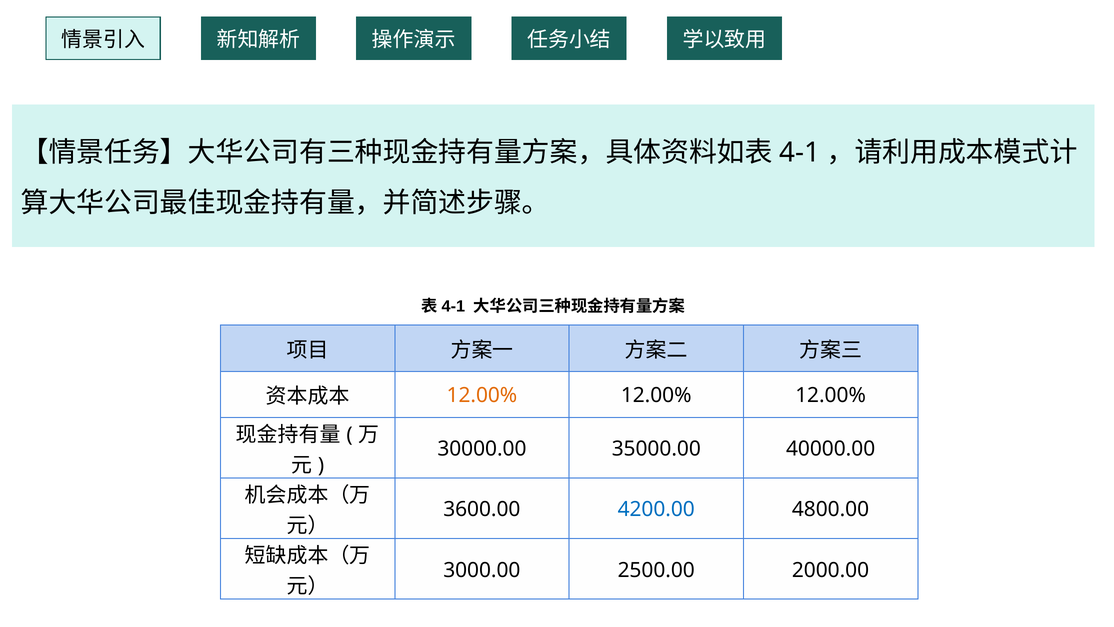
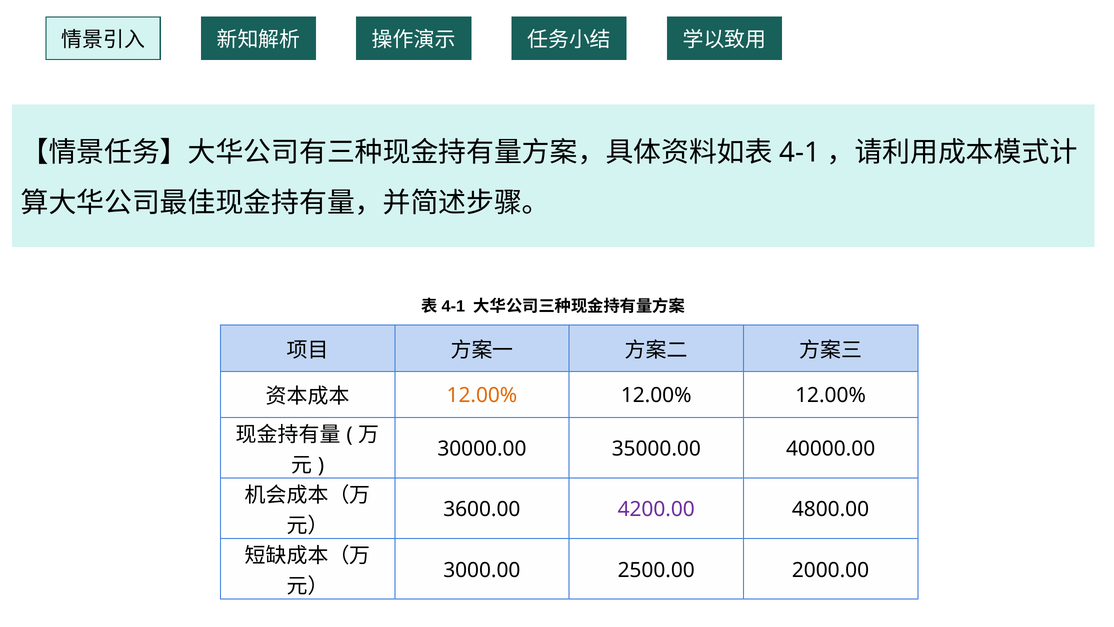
4200.00 colour: blue -> purple (656, 509)
